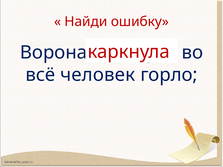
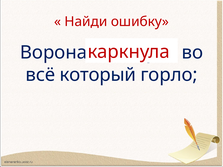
человек: человек -> который (98, 75)
